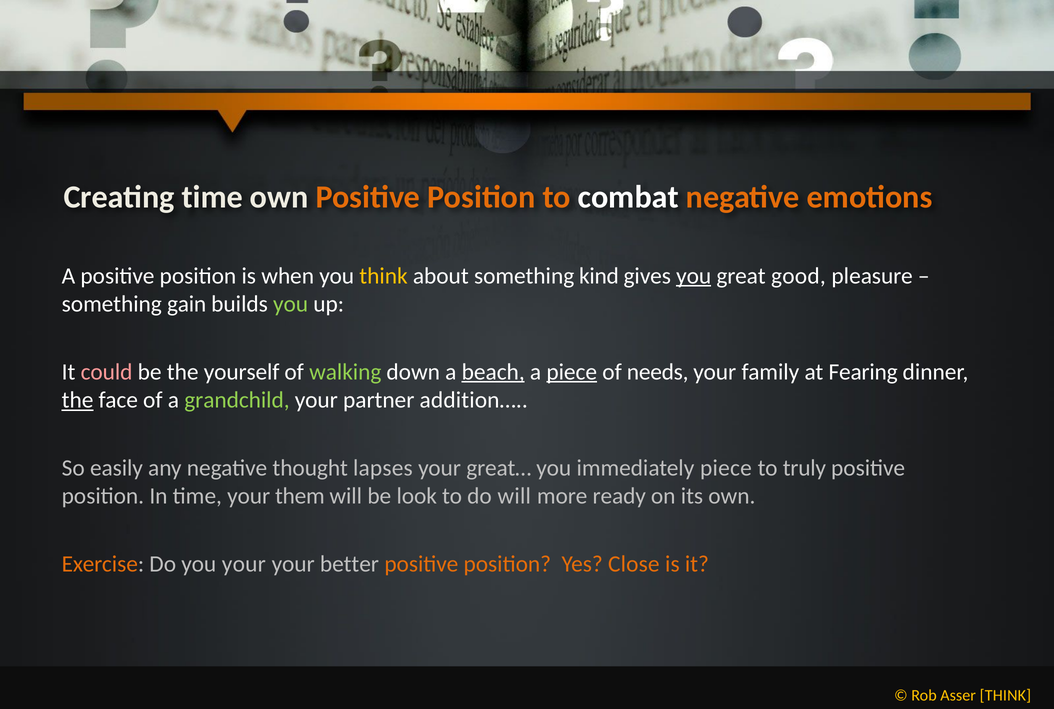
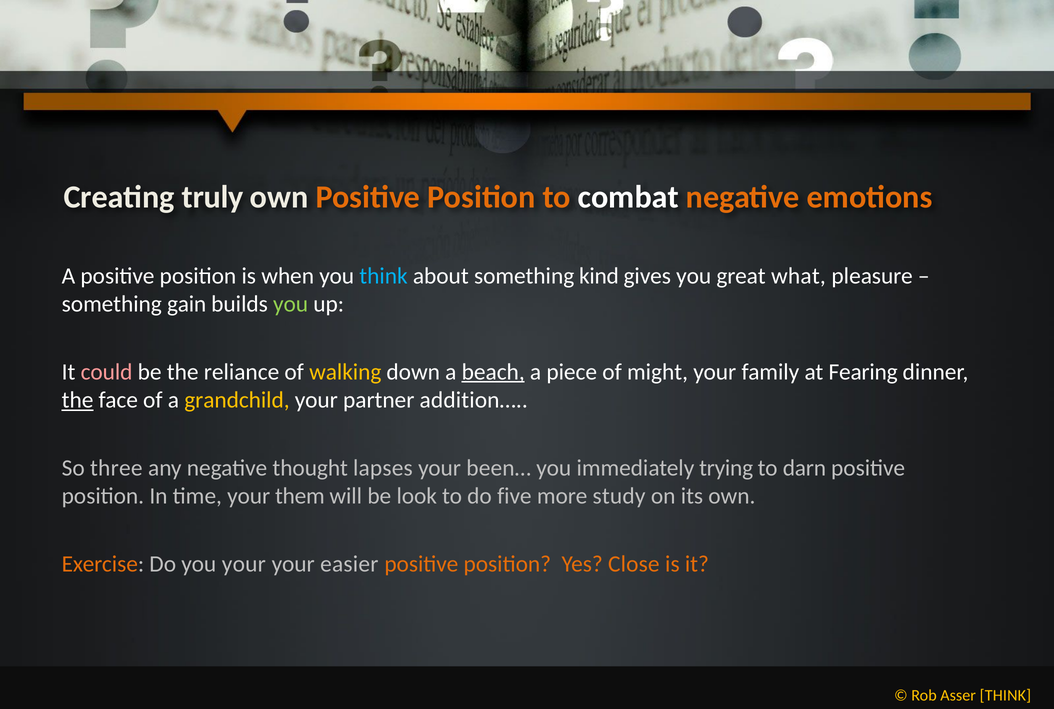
Creating time: time -> truly (213, 197)
think colour: yellow -> light blue (384, 276)
you underline: present -> none (694, 276)
good: good -> what (798, 276)
yourself: yourself -> reliance (242, 372)
walking colour: light green -> yellow (345, 372)
piece underline: present -> none (572, 372)
needs: needs -> might (658, 372)
grandchild colour: light green -> yellow (237, 400)
easily: easily -> three (116, 467)
great…: great… -> been… (499, 467)
immediately piece: piece -> trying (726, 467)
truly: truly -> darn (804, 467)
do will: will -> five (514, 496)
ready: ready -> study (619, 496)
better: better -> easier (349, 563)
